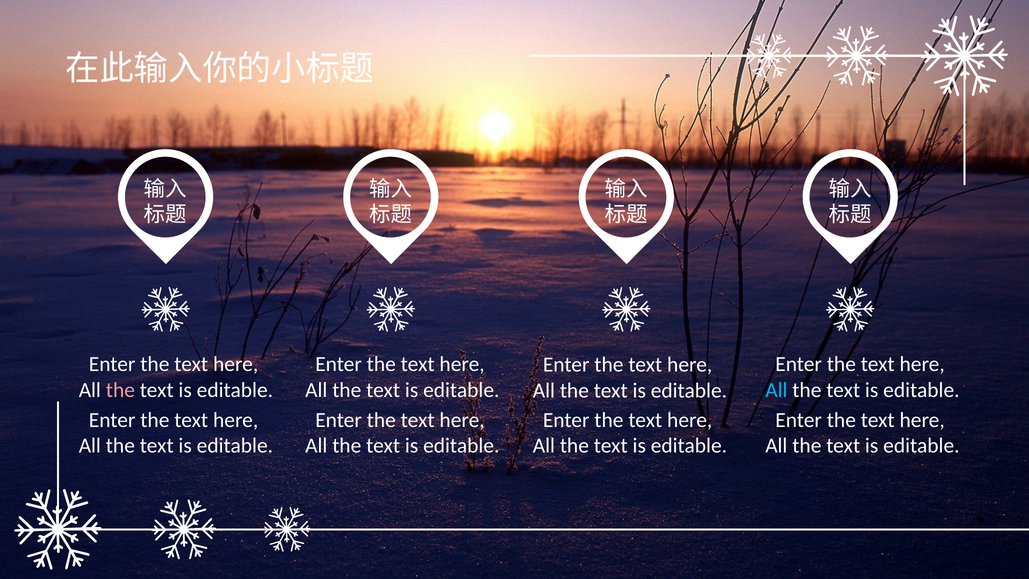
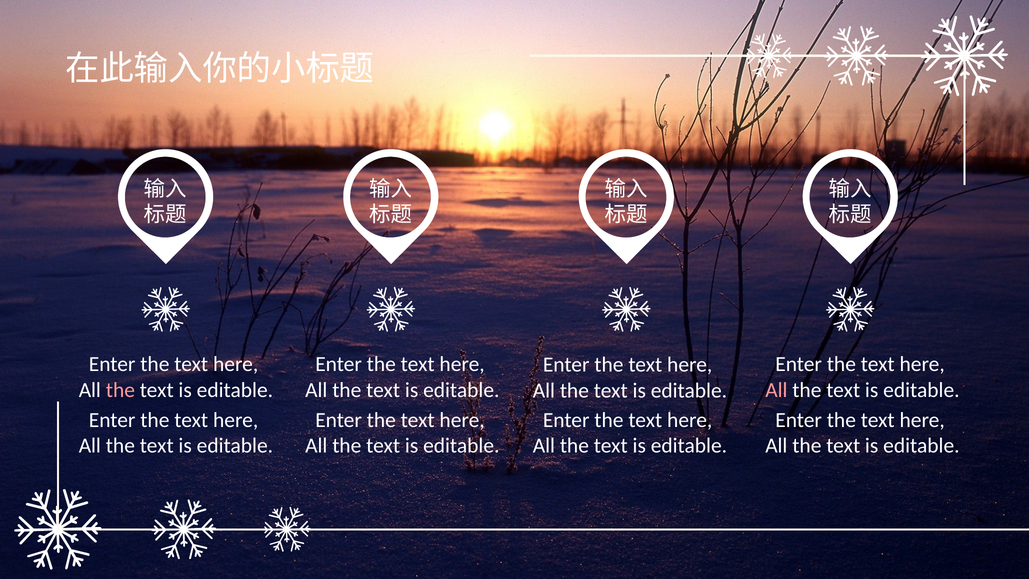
All colour: light blue -> pink (776, 390)
